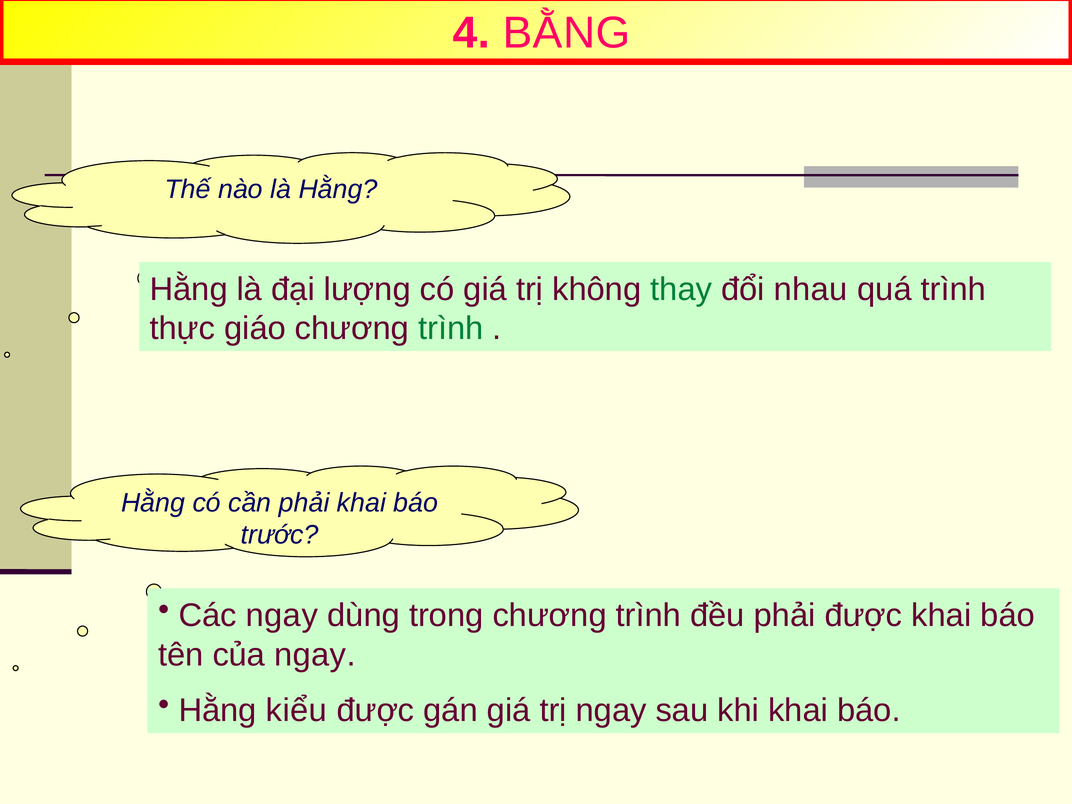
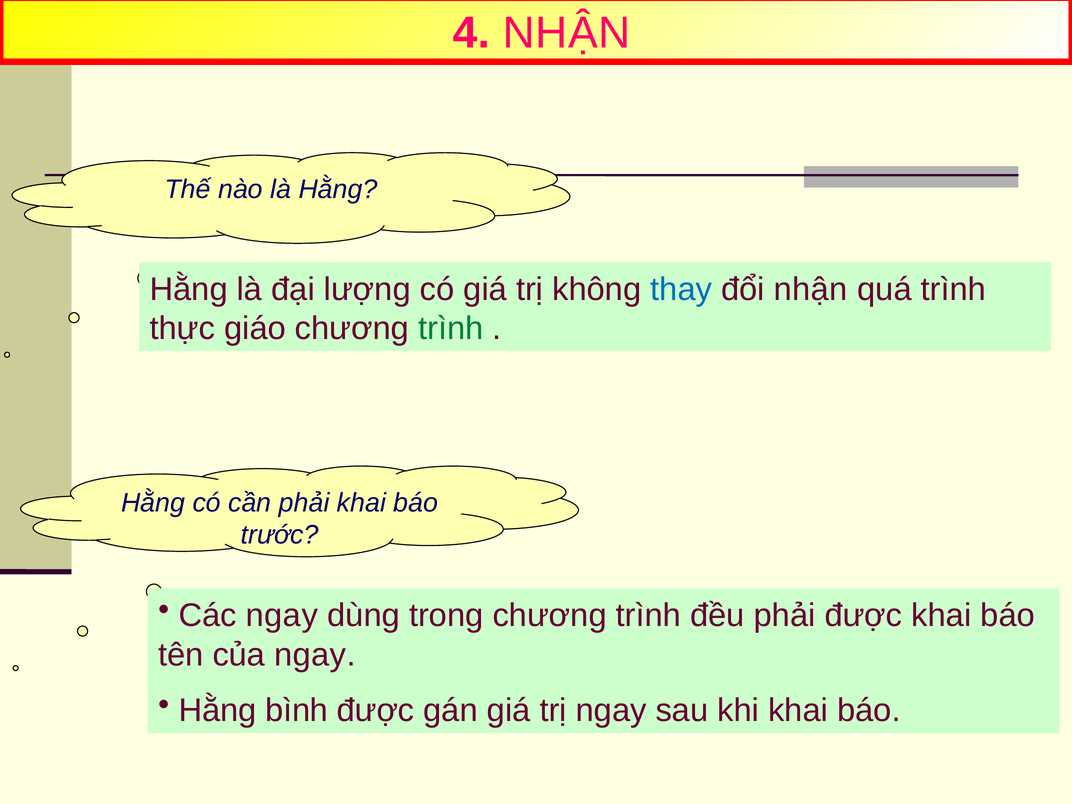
4 BẰNG: BẰNG -> NHẬN (567, 33)
thay colour: green -> blue (681, 289)
đổi nhau: nhau -> nhận (811, 289)
kiểu: kiểu -> bình (297, 710)
